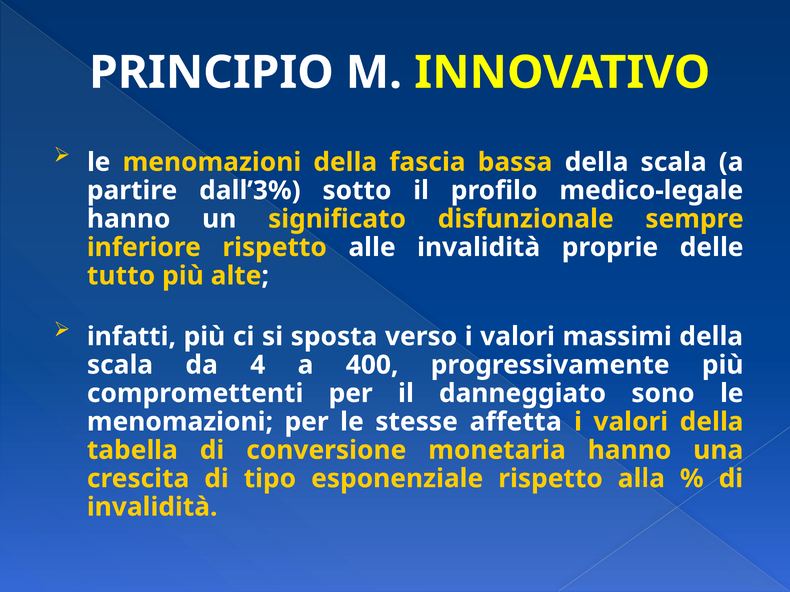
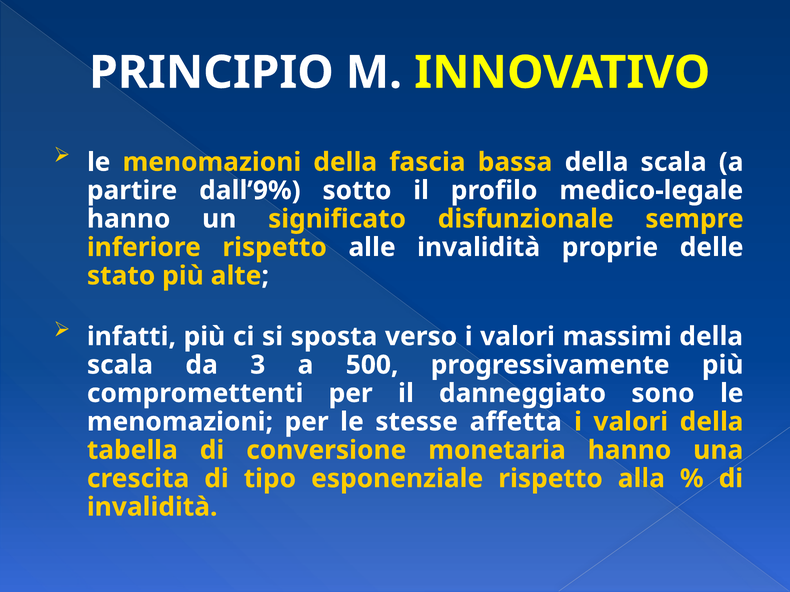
dall’3%: dall’3% -> dall’9% (250, 191)
tutto: tutto -> stato (121, 276)
4: 4 -> 3 (258, 365)
400: 400 -> 500 (372, 365)
